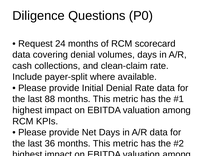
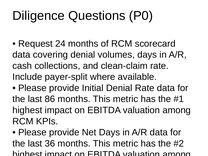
88: 88 -> 86 (50, 99)
